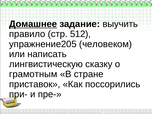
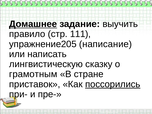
512: 512 -> 111 (80, 34)
человеком: человеком -> написание (106, 44)
поссорились underline: none -> present (113, 84)
